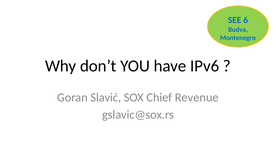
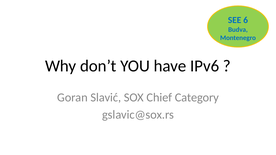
Revenue: Revenue -> Category (197, 98)
